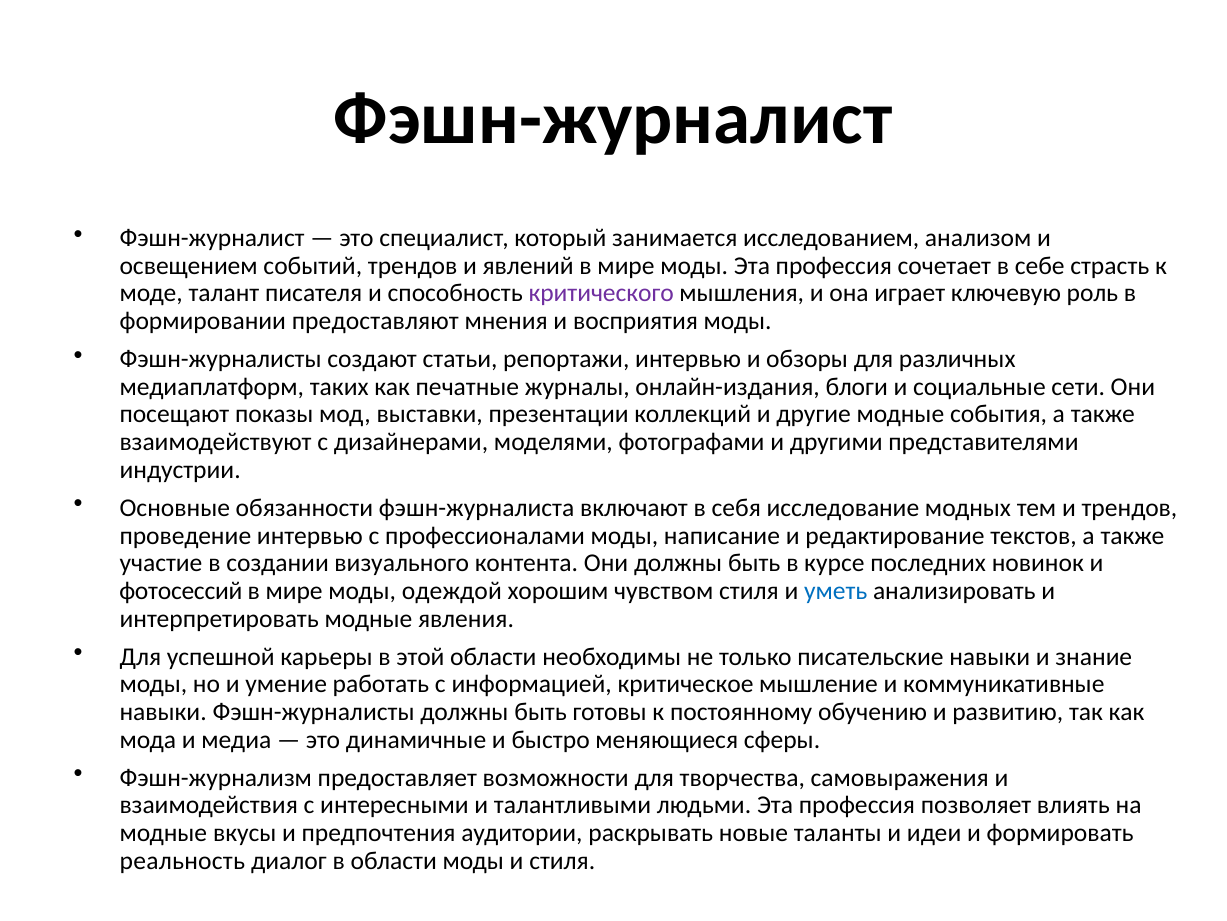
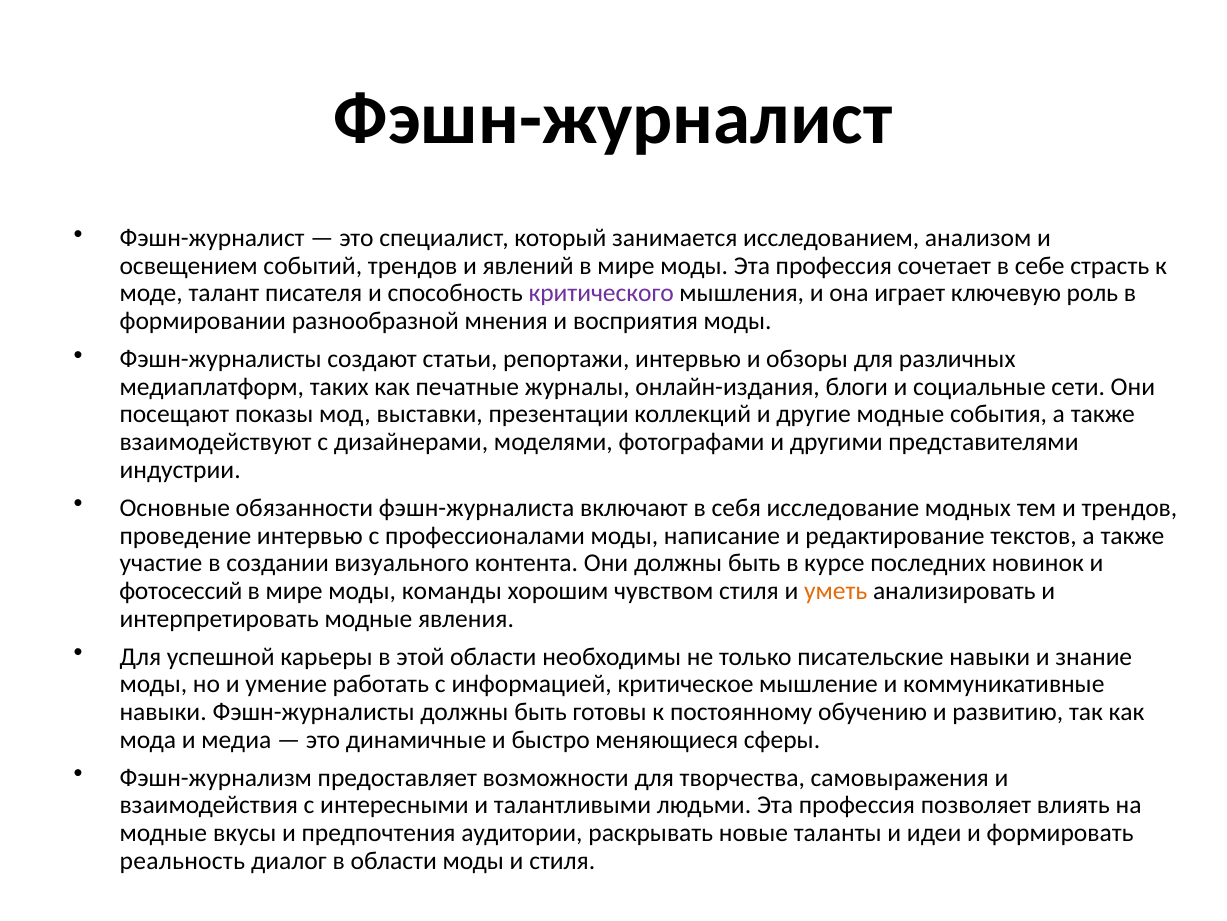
предоставляют: предоставляют -> разнообразной (375, 321)
одеждой: одеждой -> команды (452, 590)
уметь colour: blue -> orange (836, 590)
